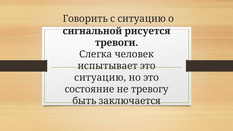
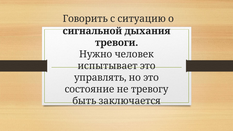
рисуется: рисуется -> дыхания (147, 31)
Слегка: Слегка -> Нужно (96, 54)
ситуацию: ситуацию -> управлять (100, 78)
